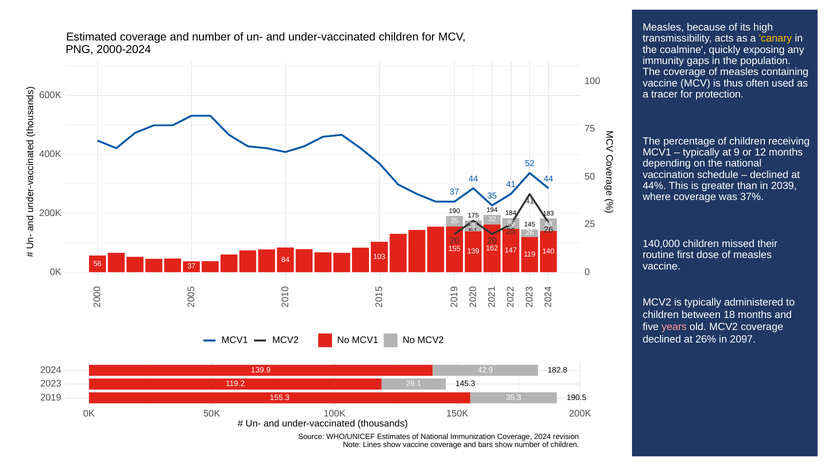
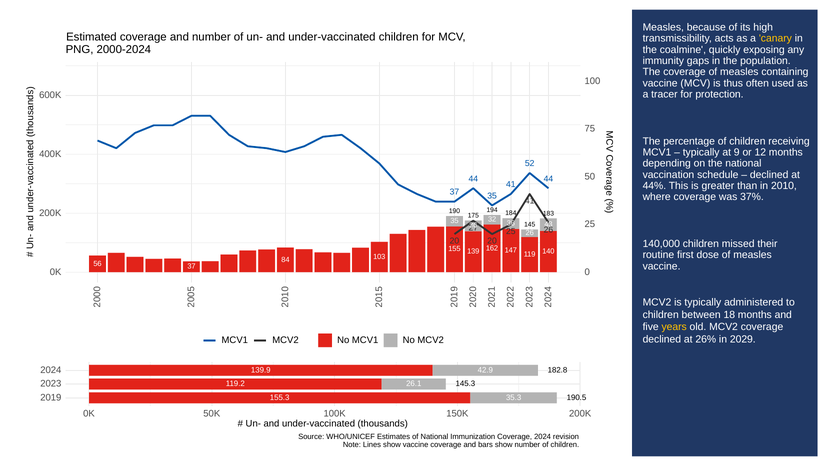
2039: 2039 -> 2010 (784, 186)
years colour: pink -> yellow (674, 327)
2097: 2097 -> 2029 (743, 339)
